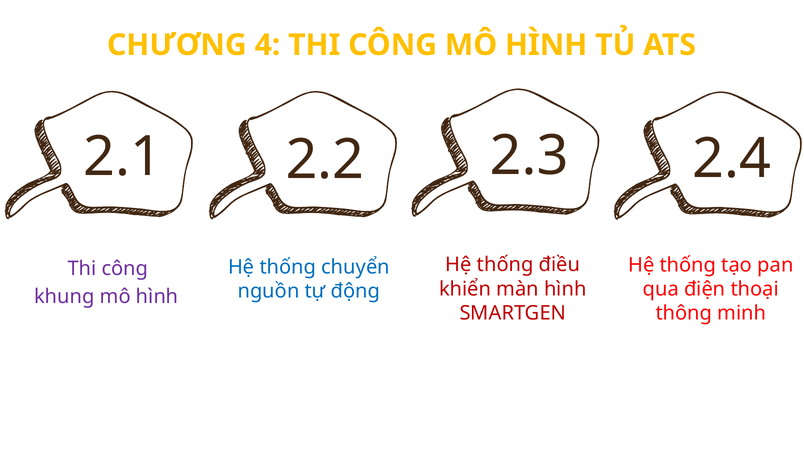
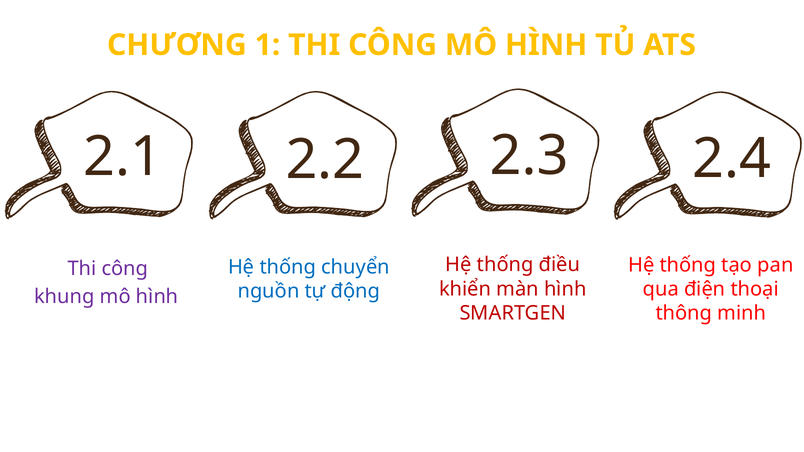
4: 4 -> 1 (267, 45)
